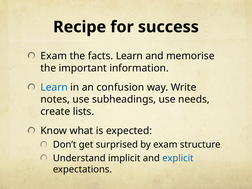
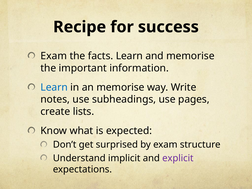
an confusion: confusion -> memorise (120, 87)
needs: needs -> pages (194, 99)
explicit colour: blue -> purple (178, 158)
